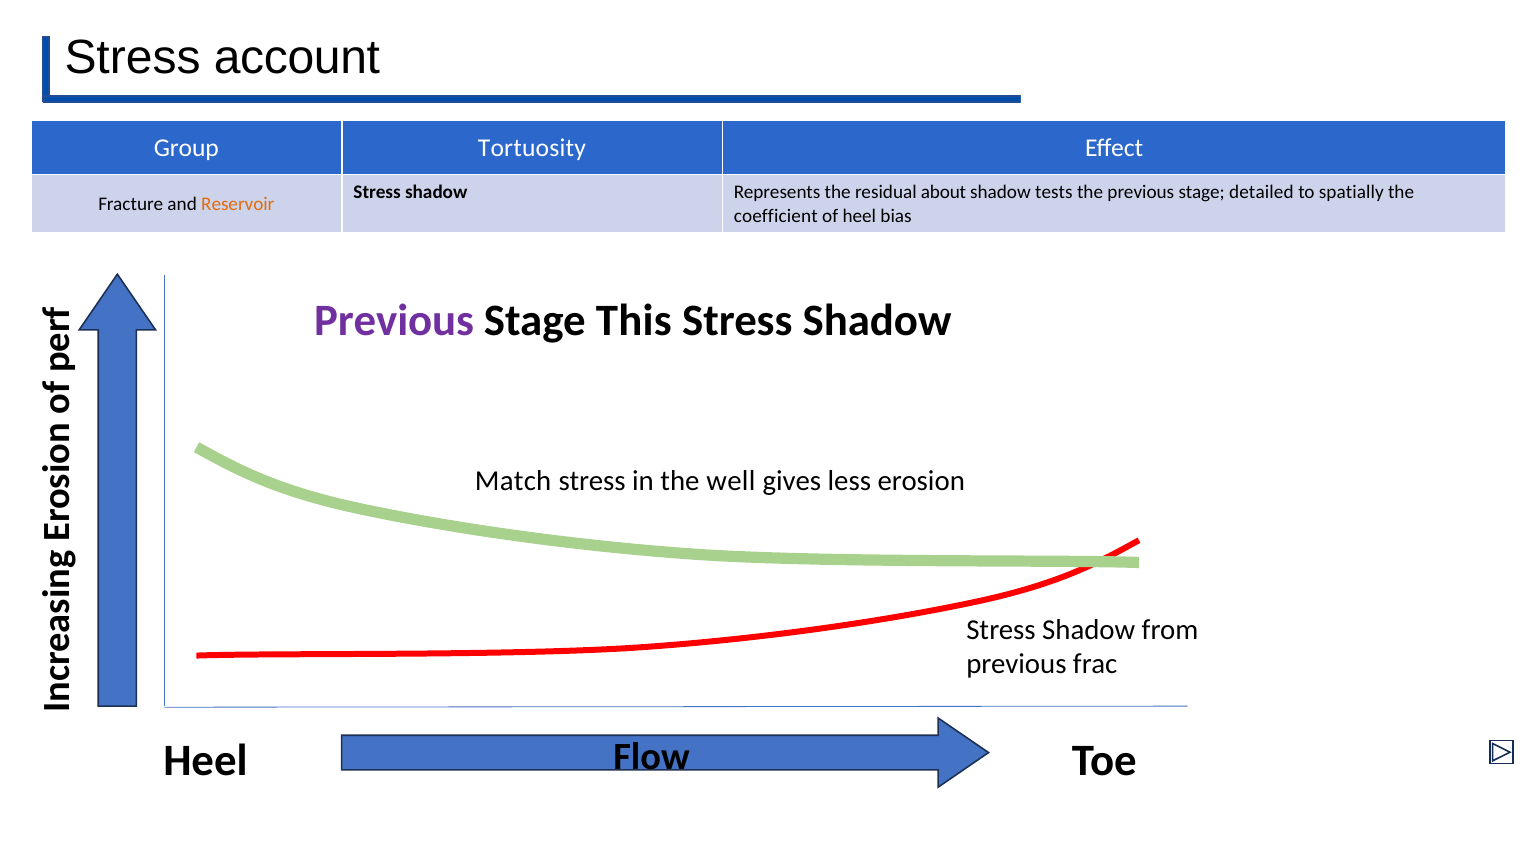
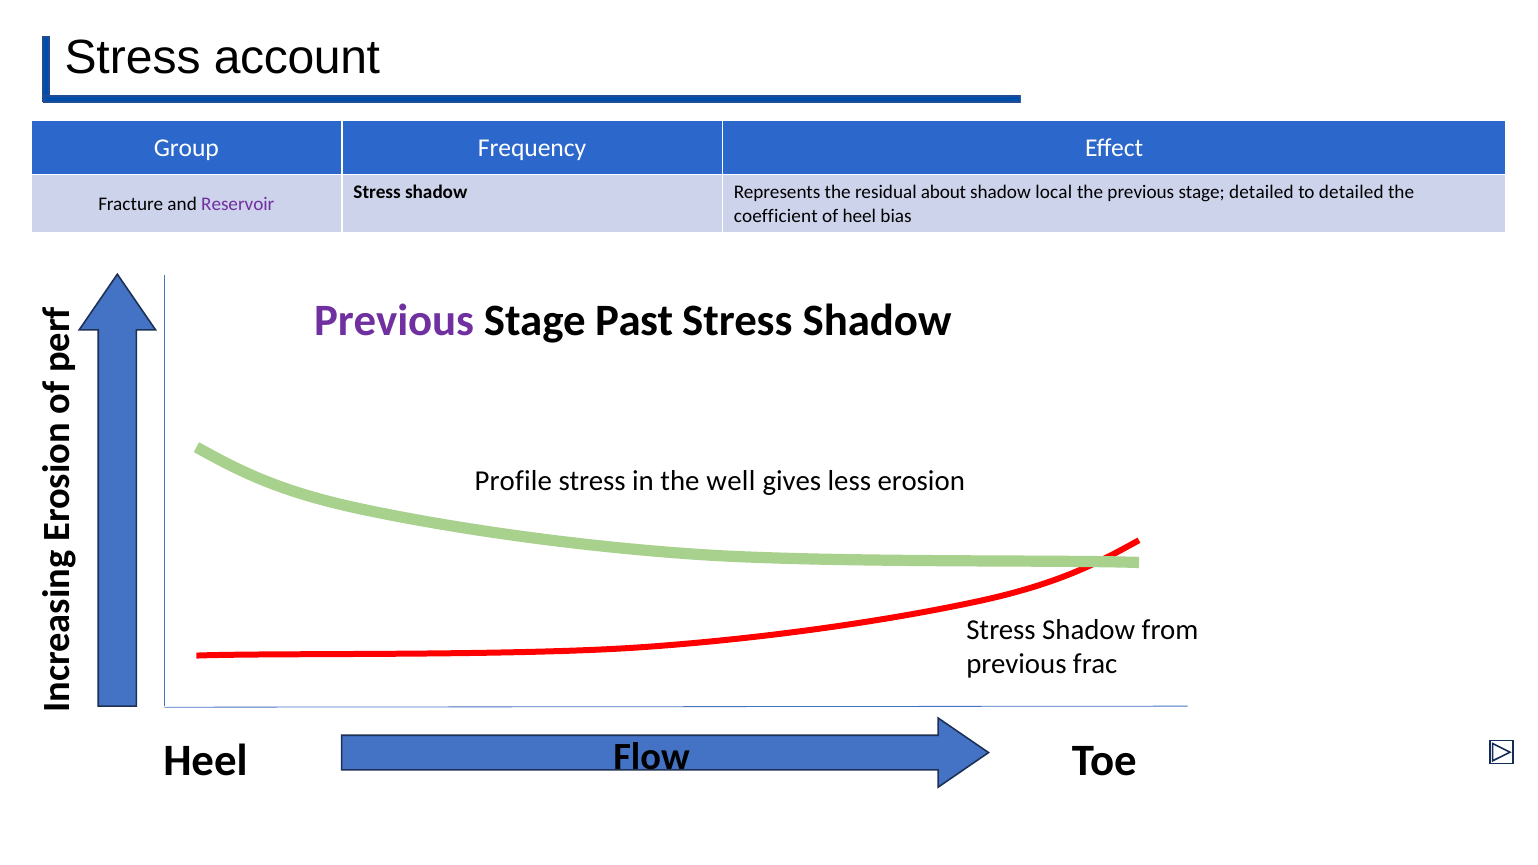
Tortuosity: Tortuosity -> Frequency (532, 148)
tests: tests -> local (1054, 192)
to spatially: spatially -> detailed (1351, 192)
Reservoir colour: orange -> purple (238, 204)
This: This -> Past (634, 320)
Match: Match -> Profile (513, 481)
